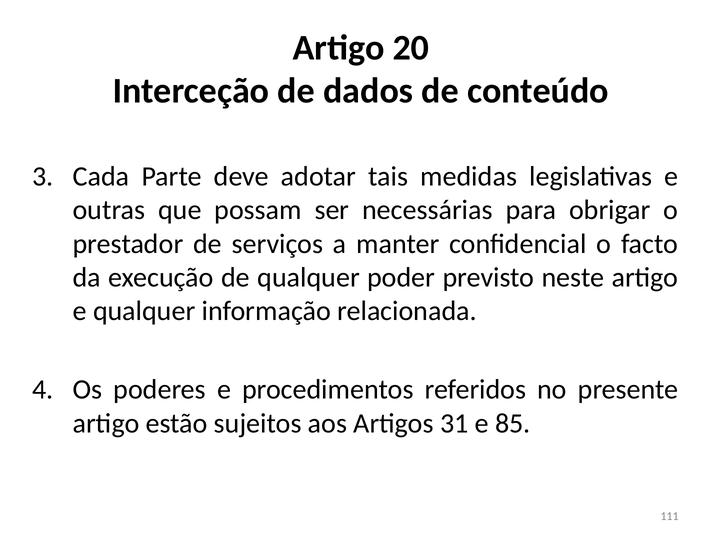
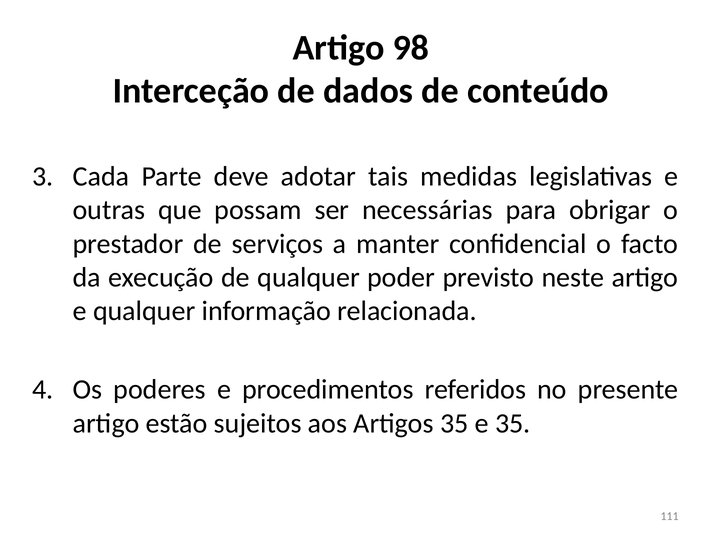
20: 20 -> 98 (411, 48)
Artigos 31: 31 -> 35 (454, 424)
e 85: 85 -> 35 (513, 424)
